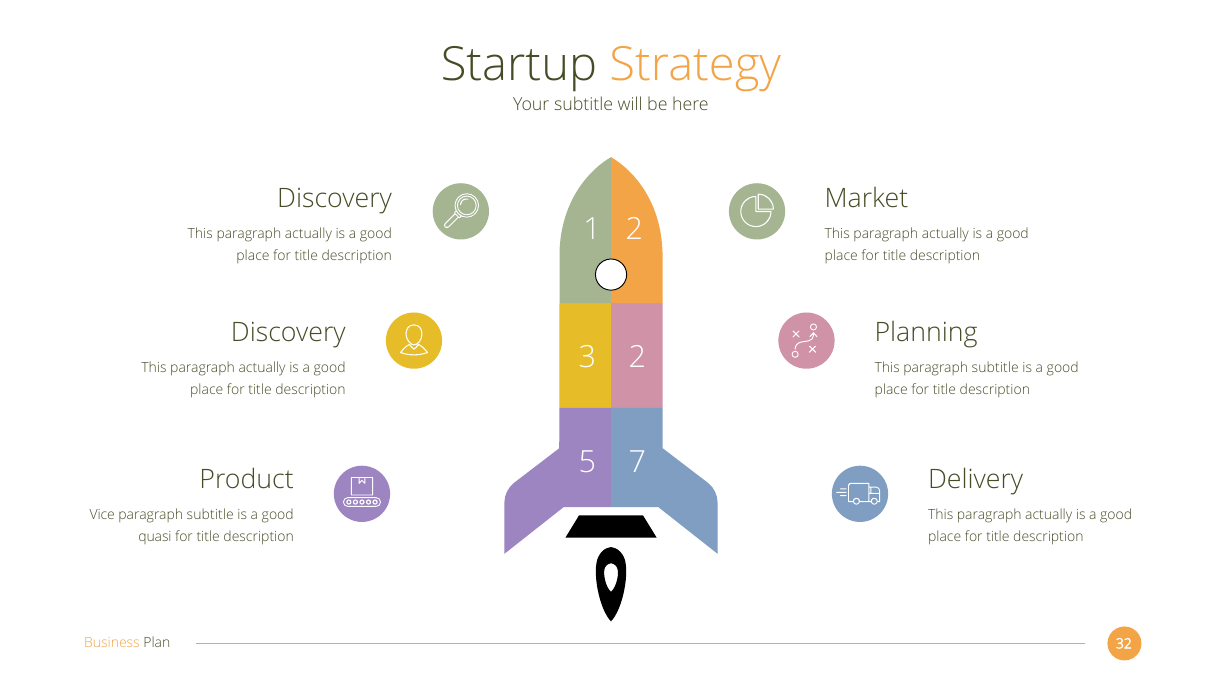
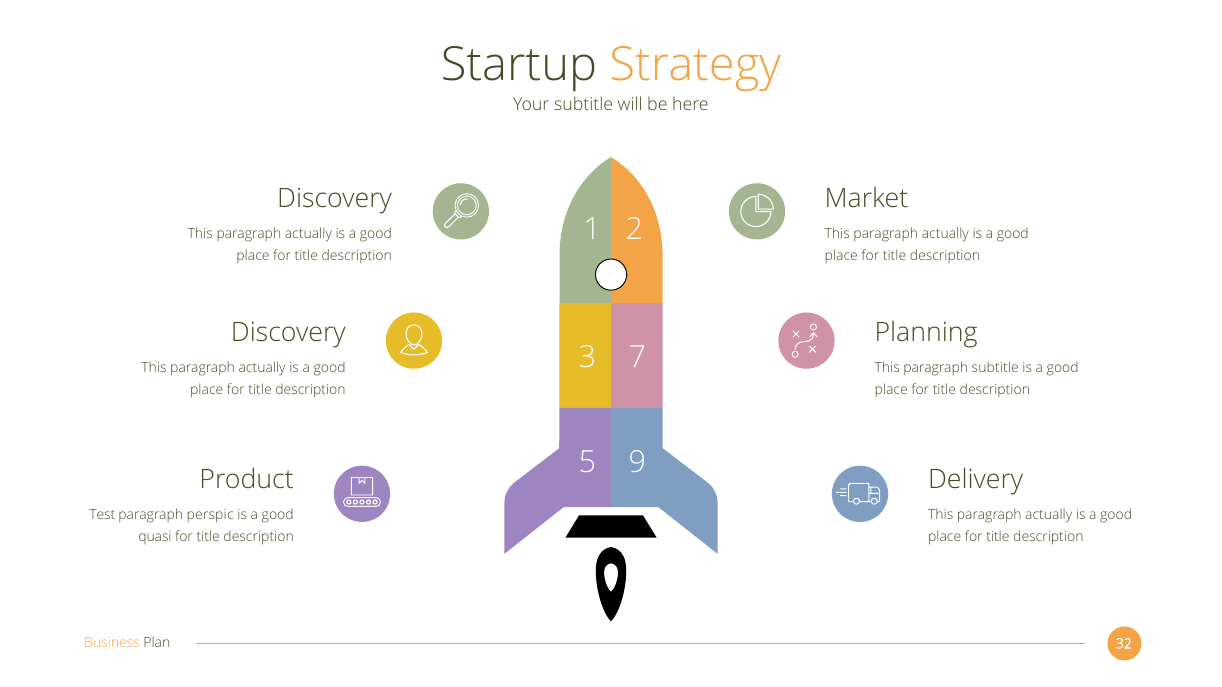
3 2: 2 -> 7 (637, 357)
7: 7 -> 9 (637, 462)
Vice: Vice -> Test (102, 515)
subtitle: subtitle -> perspic (210, 515)
